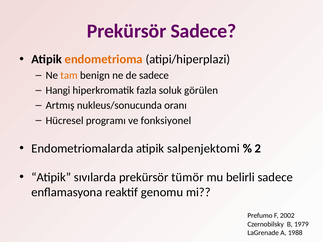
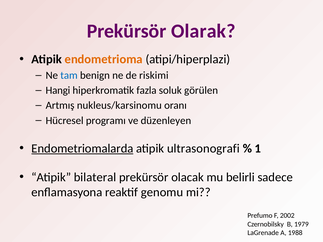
Prekürsör Sadece: Sadece -> Olarak (203, 31)
tam colour: orange -> blue (69, 75)
de sadece: sadece -> riskimi (154, 75)
nukleus/sonucunda: nukleus/sonucunda -> nukleus/karsinomu (119, 106)
fonksiyonel: fonksiyonel -> düzenleyen (166, 121)
Endometriomalarda underline: none -> present (82, 149)
salpenjektomi: salpenjektomi -> ultrasonografi (203, 149)
2: 2 -> 1 (258, 149)
sıvılarda: sıvılarda -> bilateral (95, 177)
tümör: tümör -> olacak (188, 177)
